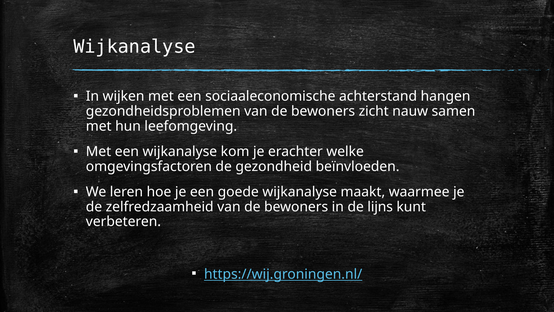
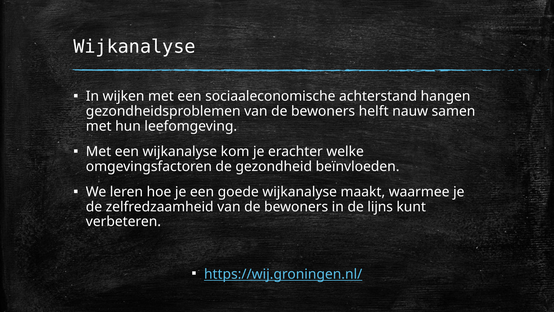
zicht: zicht -> helft (374, 111)
